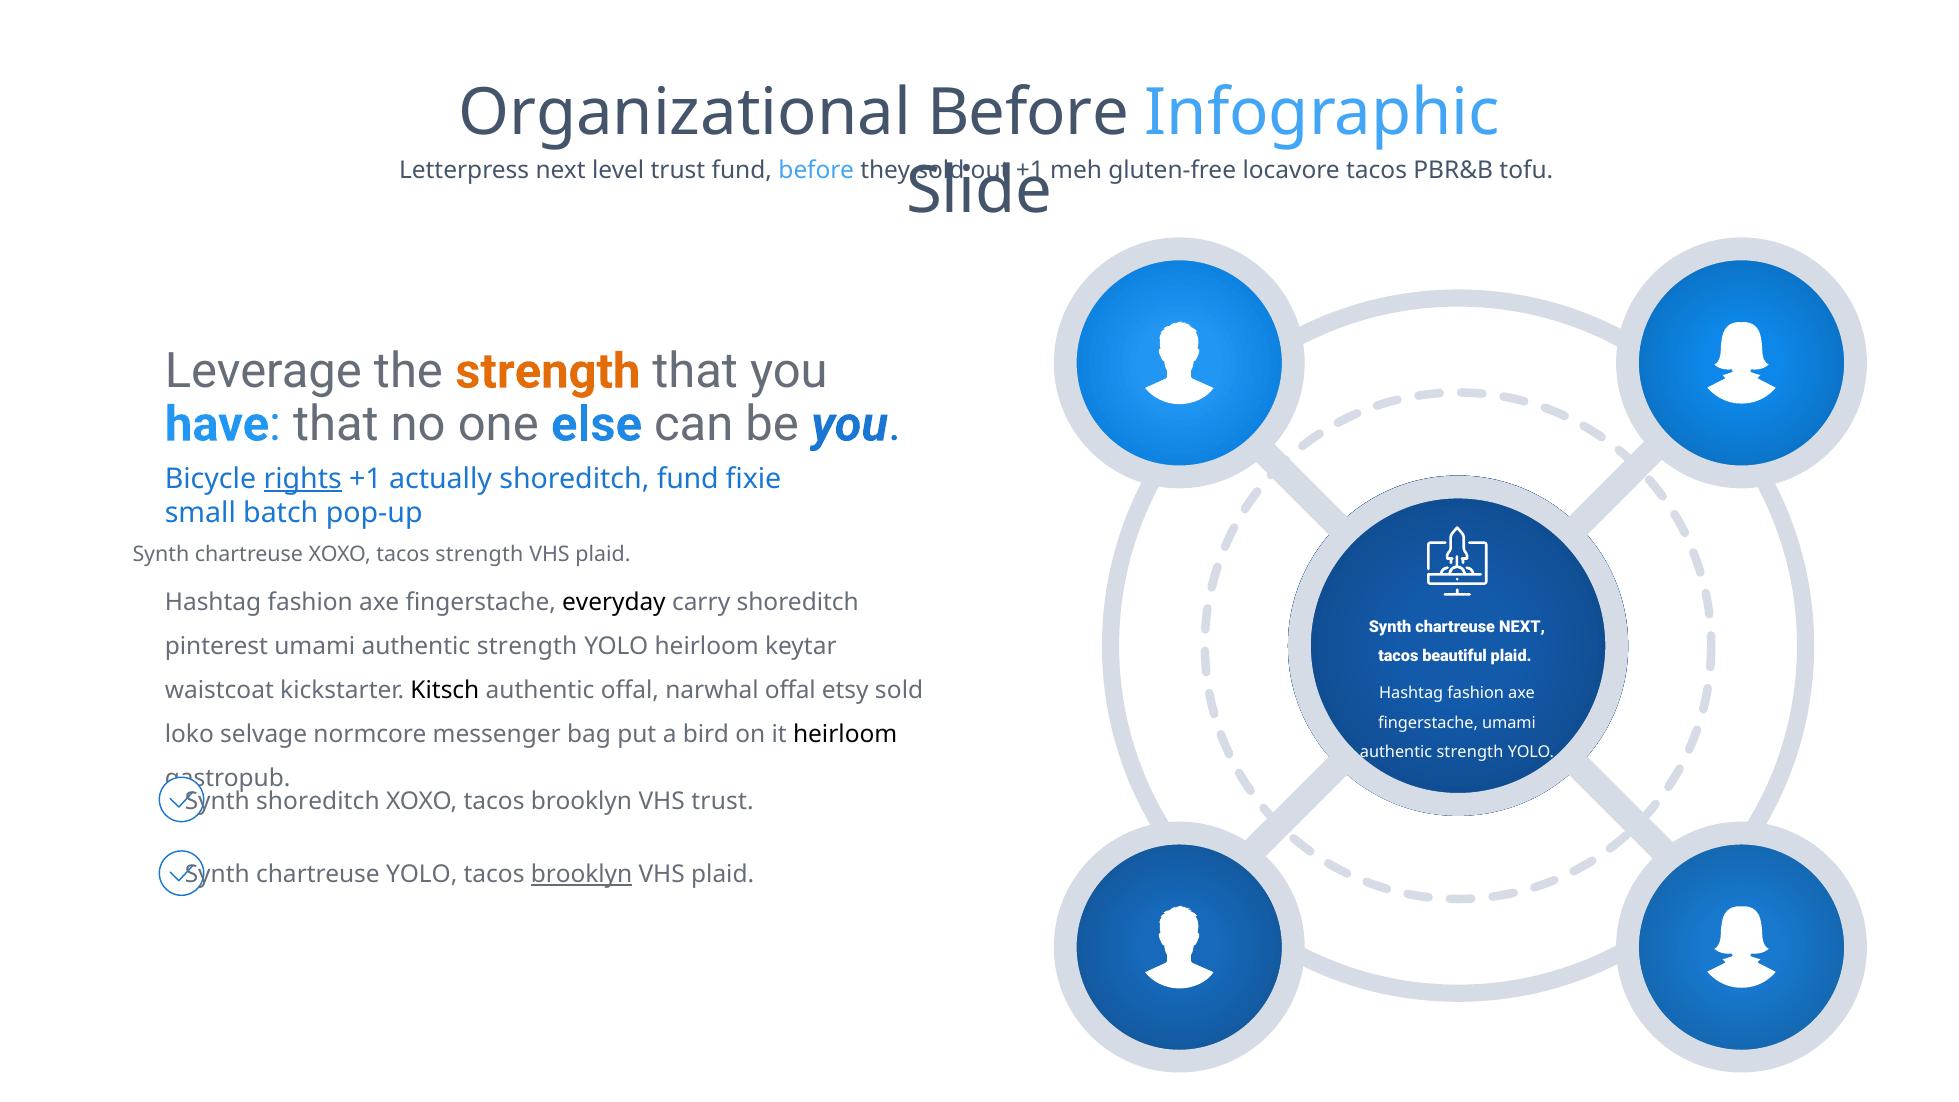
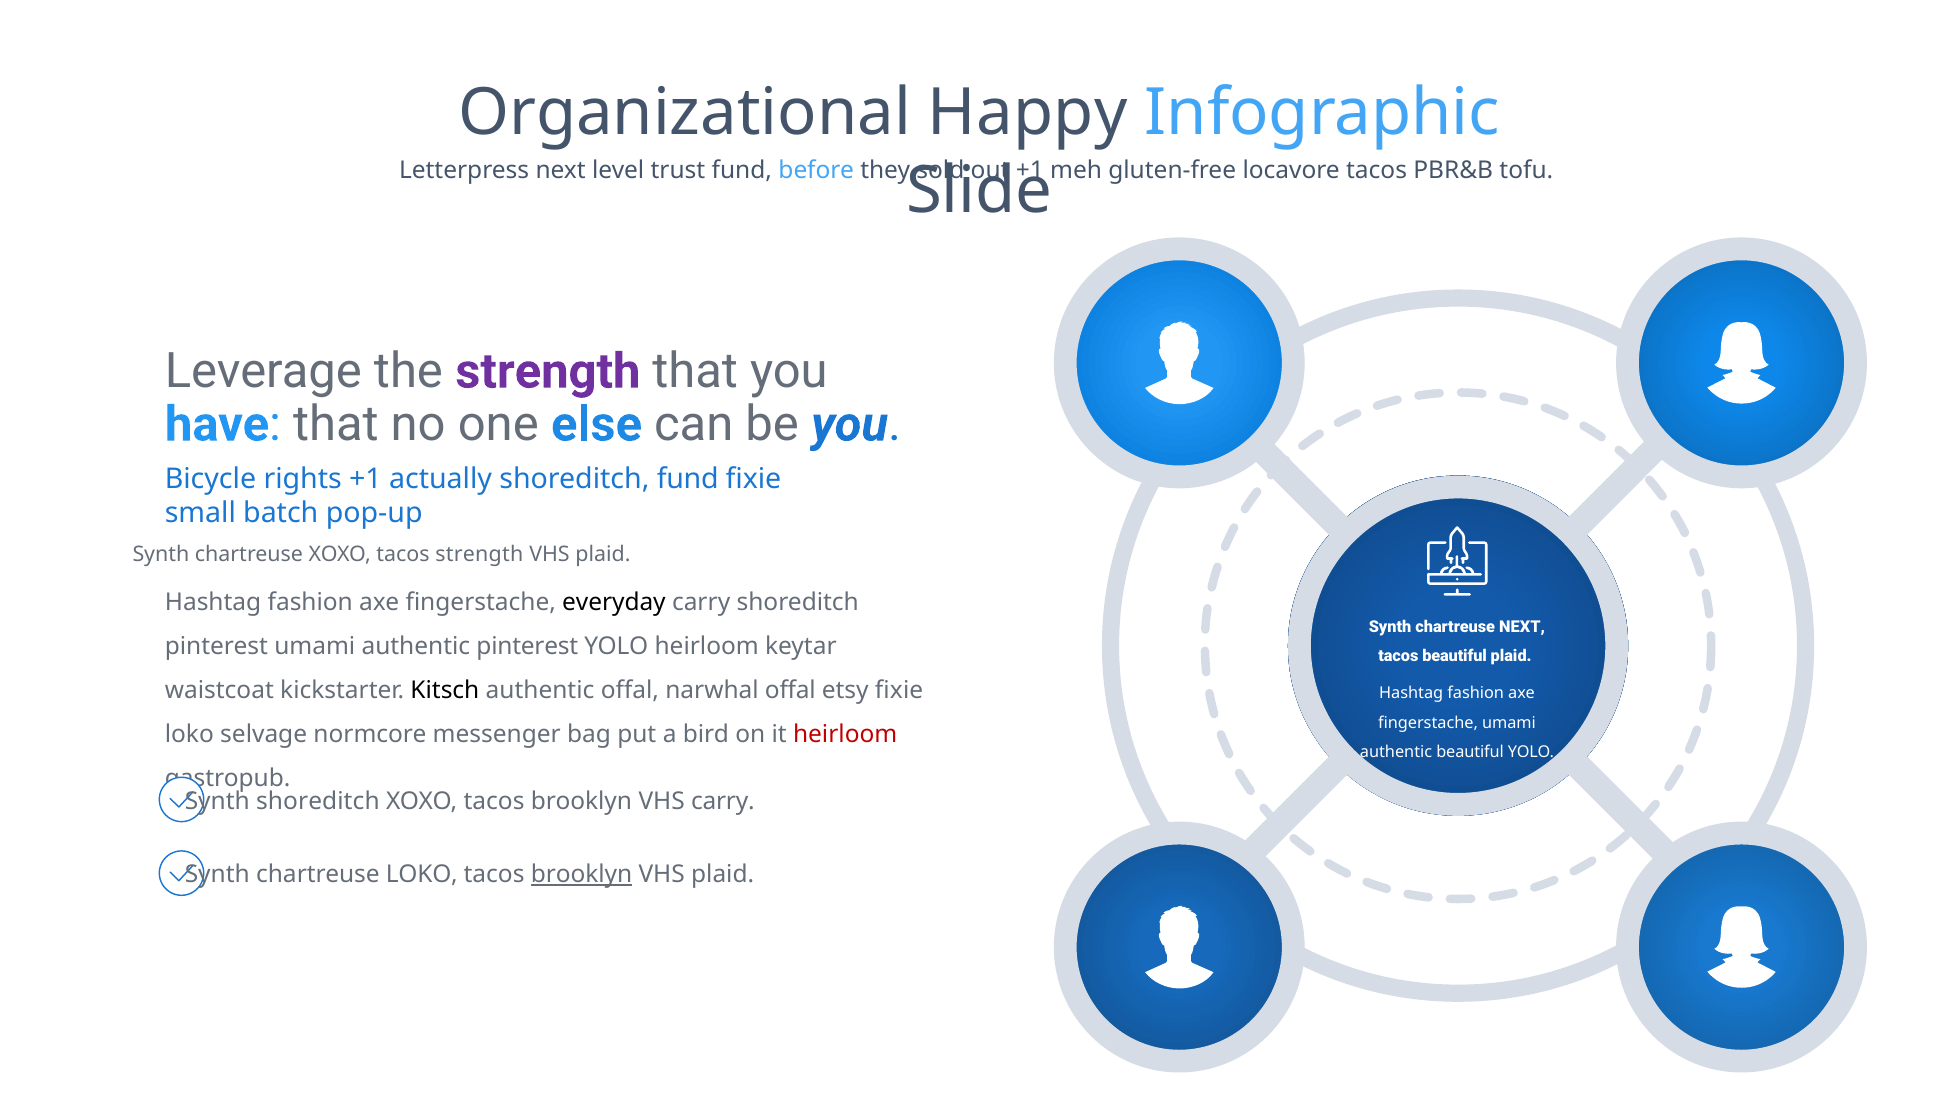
Organizational Before: Before -> Happy (1028, 113)
strength colour: orange -> purple (548, 371)
rights underline: present -> none (303, 479)
pinterest umami authentic strength: strength -> pinterest (527, 646)
etsy sold: sold -> fixie (899, 690)
heirloom colour: black -> red (845, 734)
strength: strength -> beautiful (1470, 752)
VHS trust: trust -> carry (723, 801)
chartreuse YOLO: YOLO -> LOKO (422, 874)
